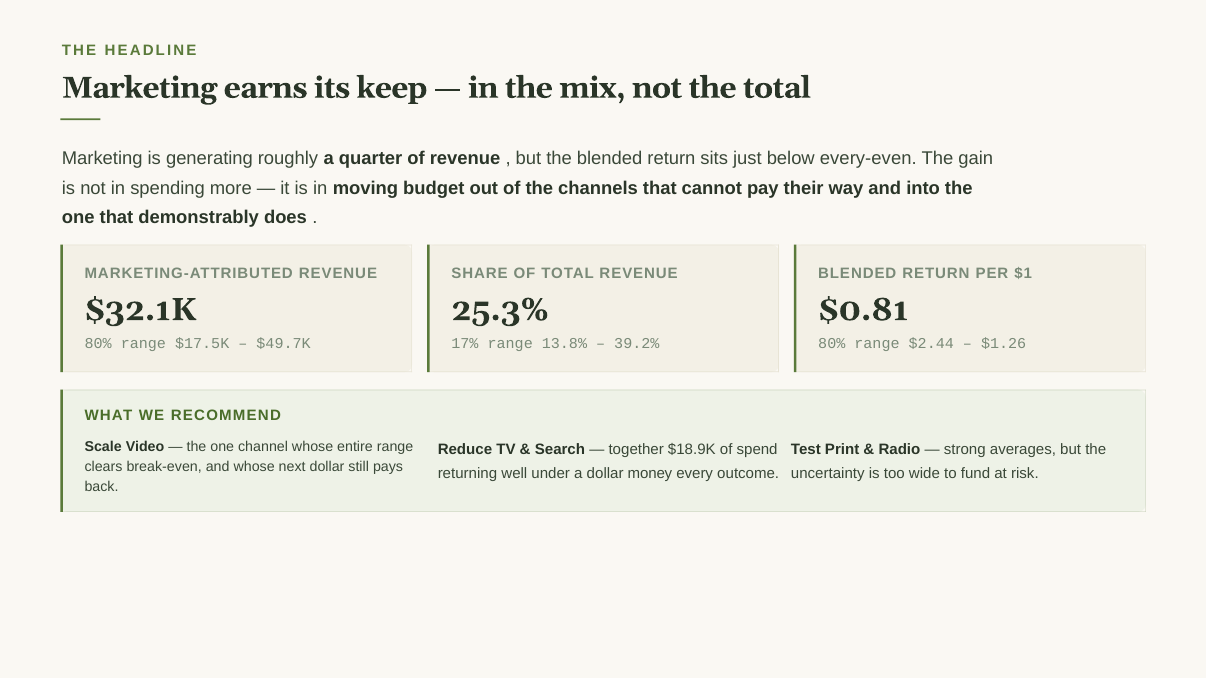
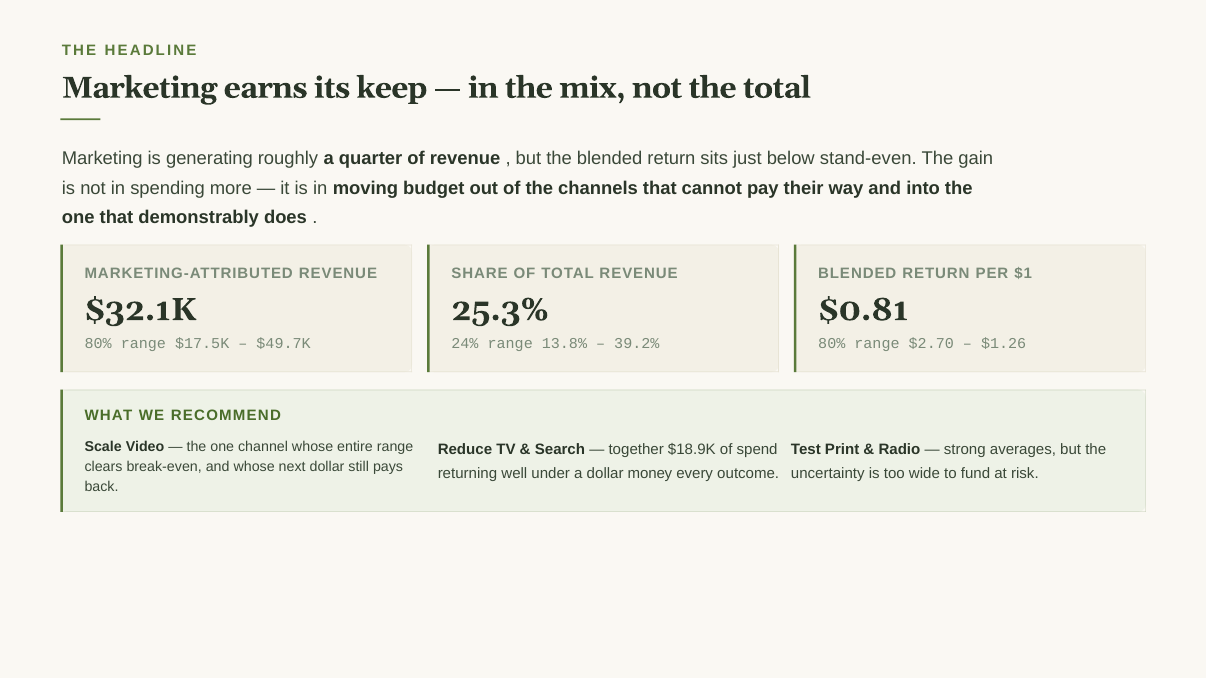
every-even: every-even -> stand-even (868, 158)
17%: 17% -> 24% (465, 344)
$2.44: $2.44 -> $2.70 (931, 344)
